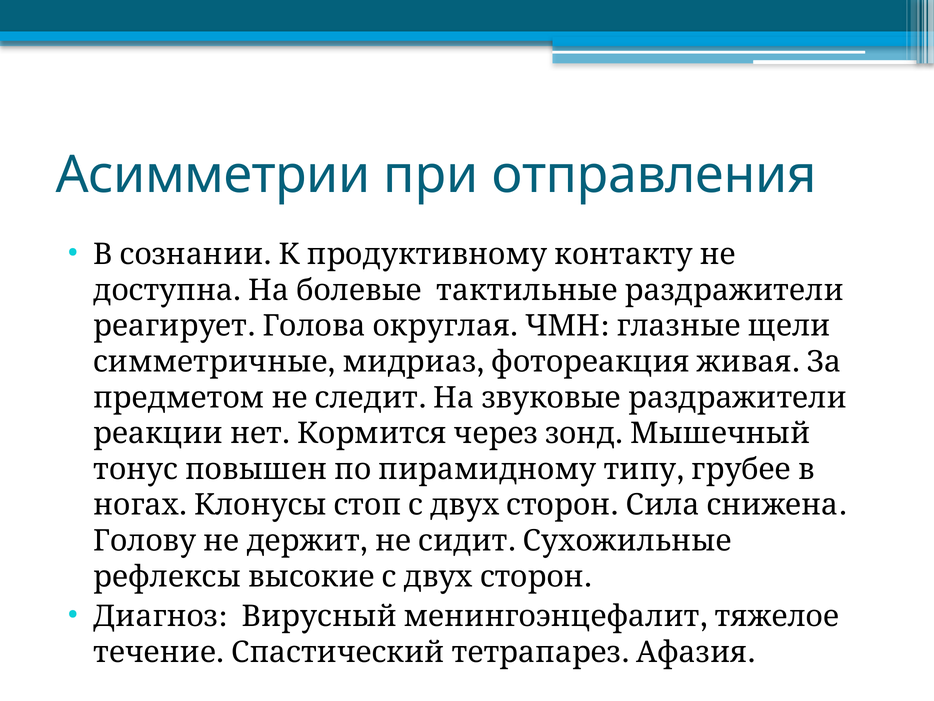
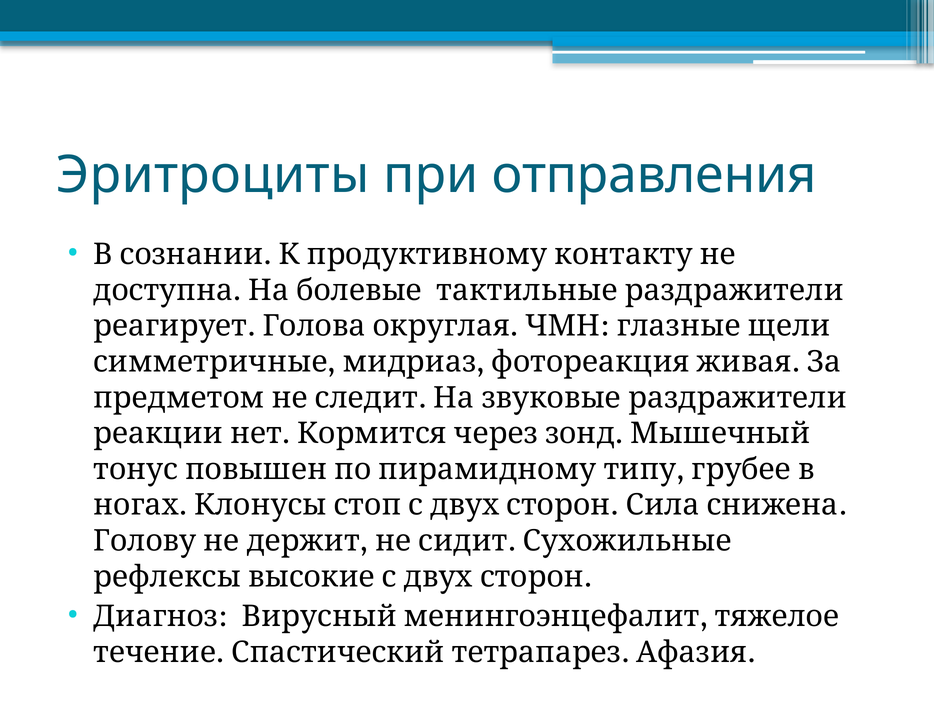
Асимметрии: Асимметрии -> Эритроциты (213, 175)
